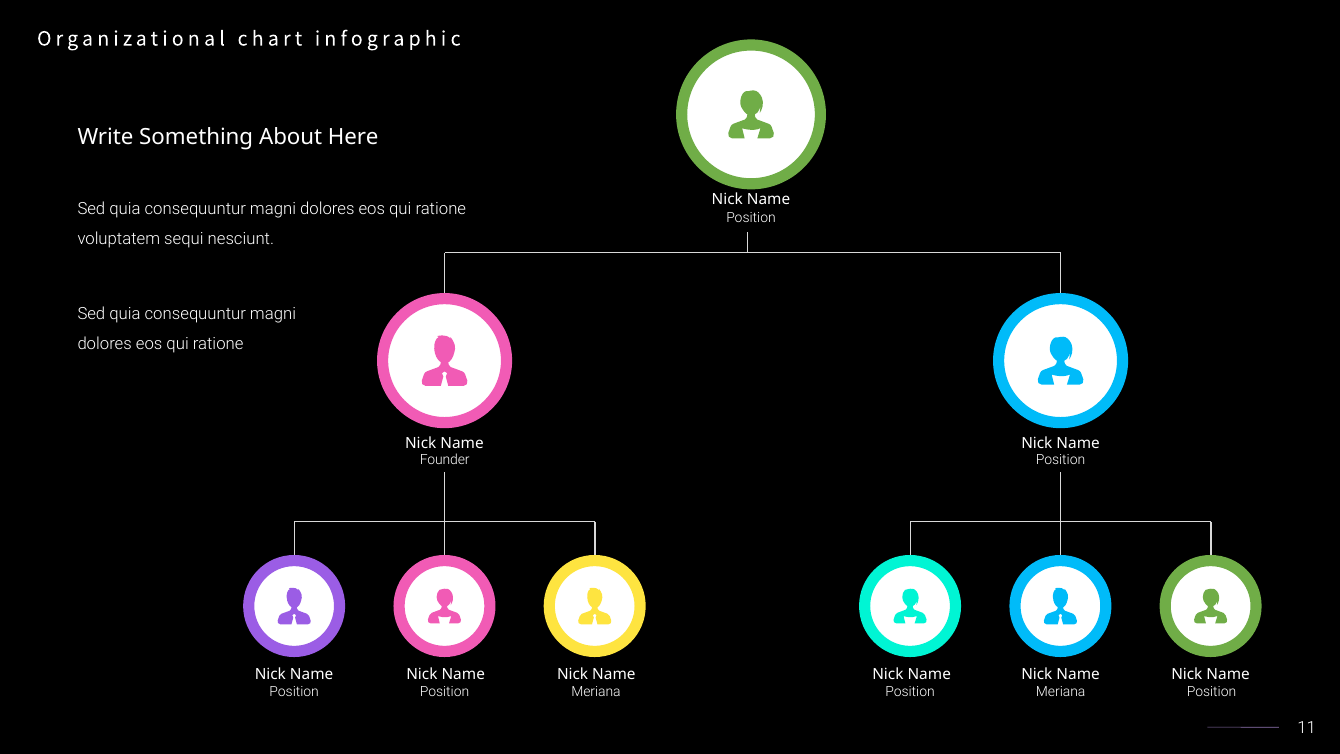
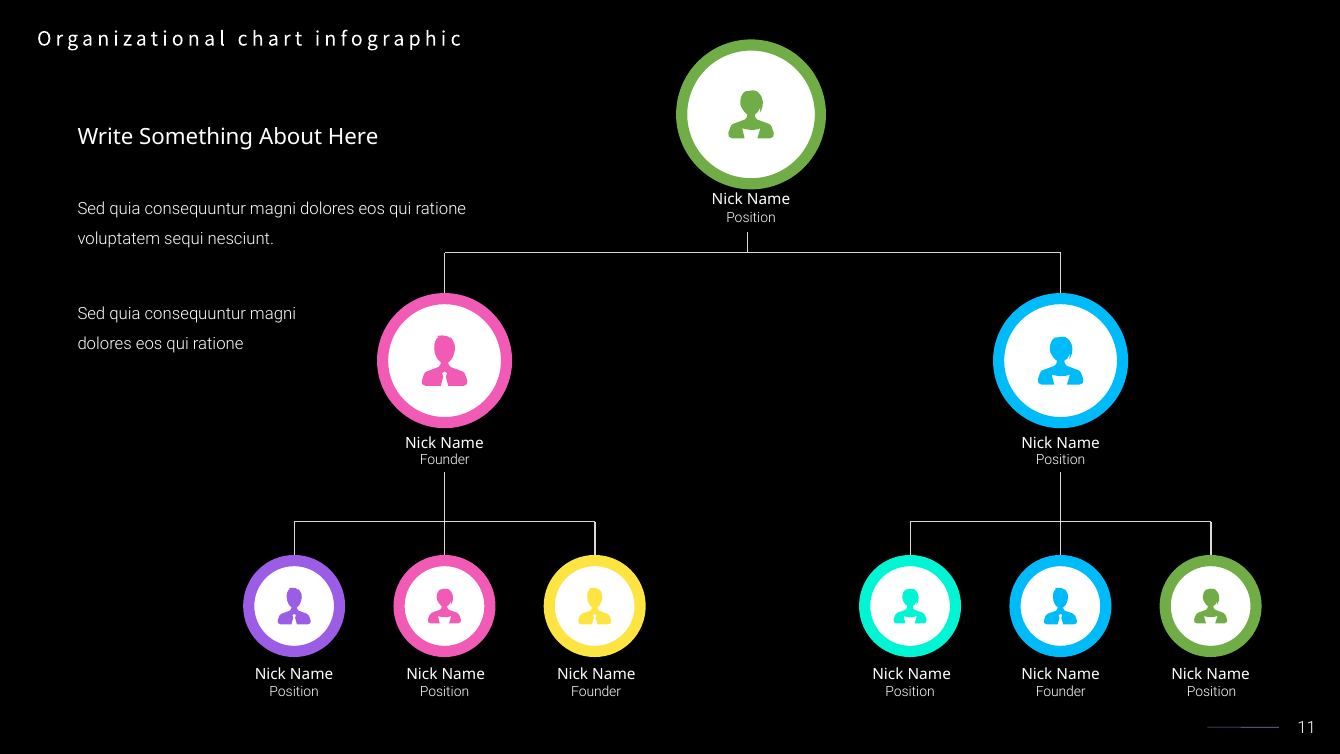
Meriana: Meriana -> Founder (596, 692)
Meriana: Meriana -> Founder (1061, 692)
